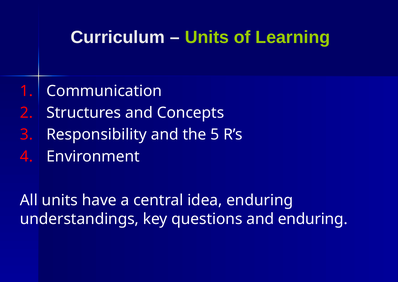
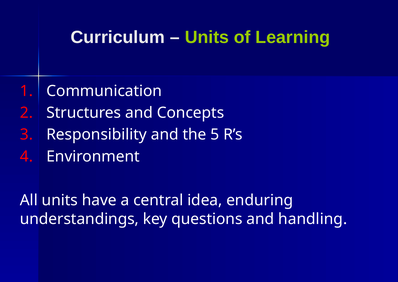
and enduring: enduring -> handling (313, 219)
